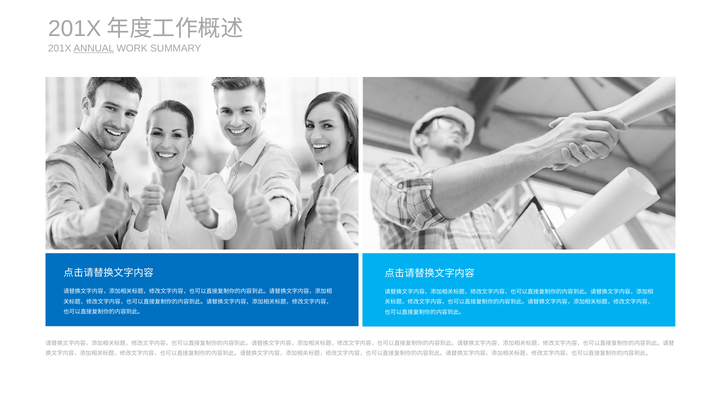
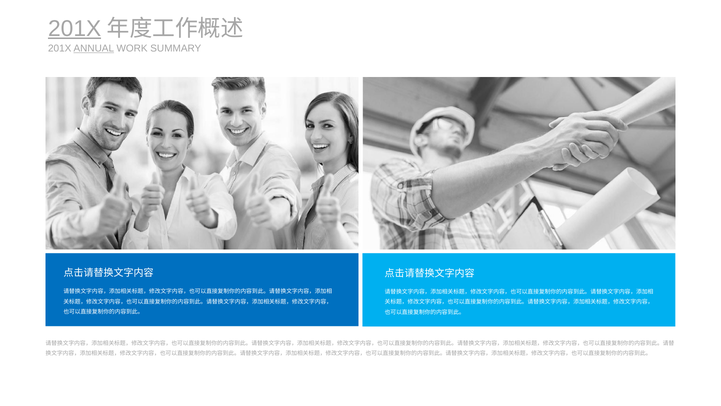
201X underline: none -> present (75, 28)
